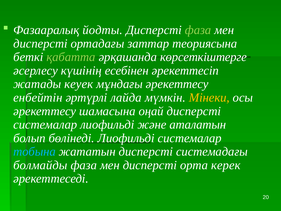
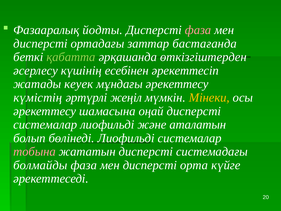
фаза colour: light green -> pink (198, 30)
теориясына: теориясына -> бастағанда (205, 43)
көрсеткіштерге: көрсеткіштерге -> өткізгіштерден (203, 57)
енбейтін: енбейтін -> күмістің (38, 97)
лайда: лайда -> жеңіл (126, 97)
тобына colour: light blue -> pink (35, 151)
керек: керек -> күйге (226, 165)
